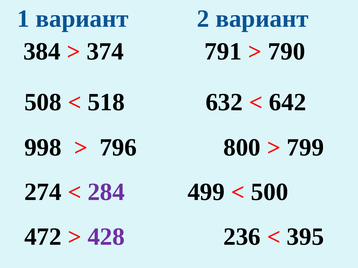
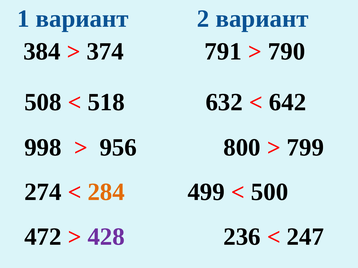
796: 796 -> 956 (118, 148)
284 colour: purple -> orange (106, 192)
395: 395 -> 247 (305, 237)
